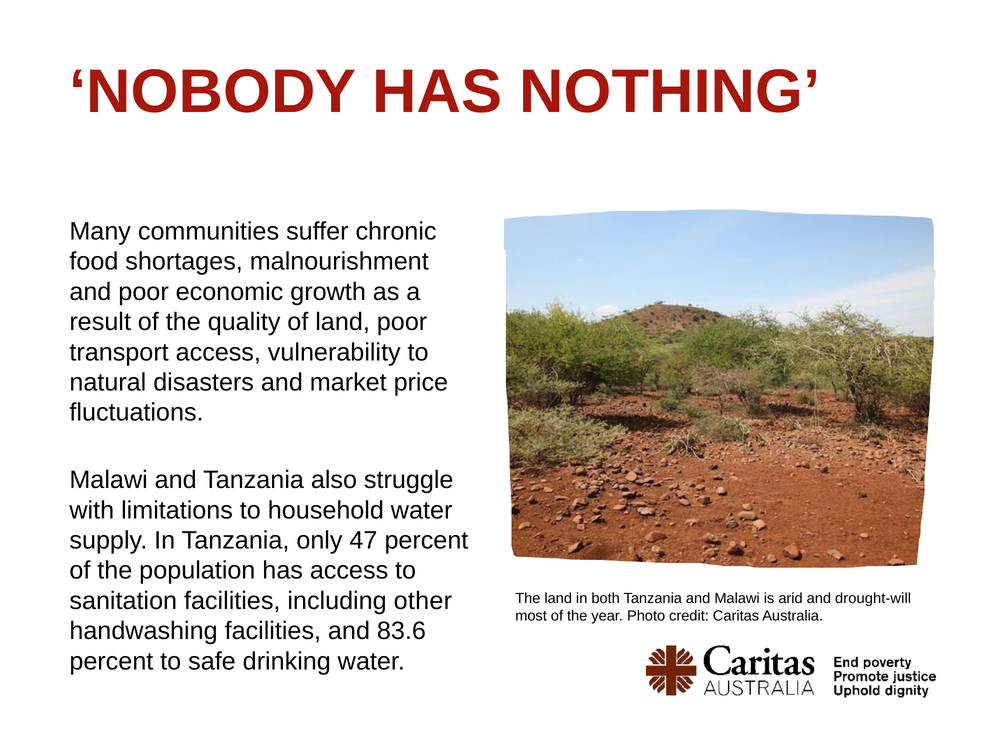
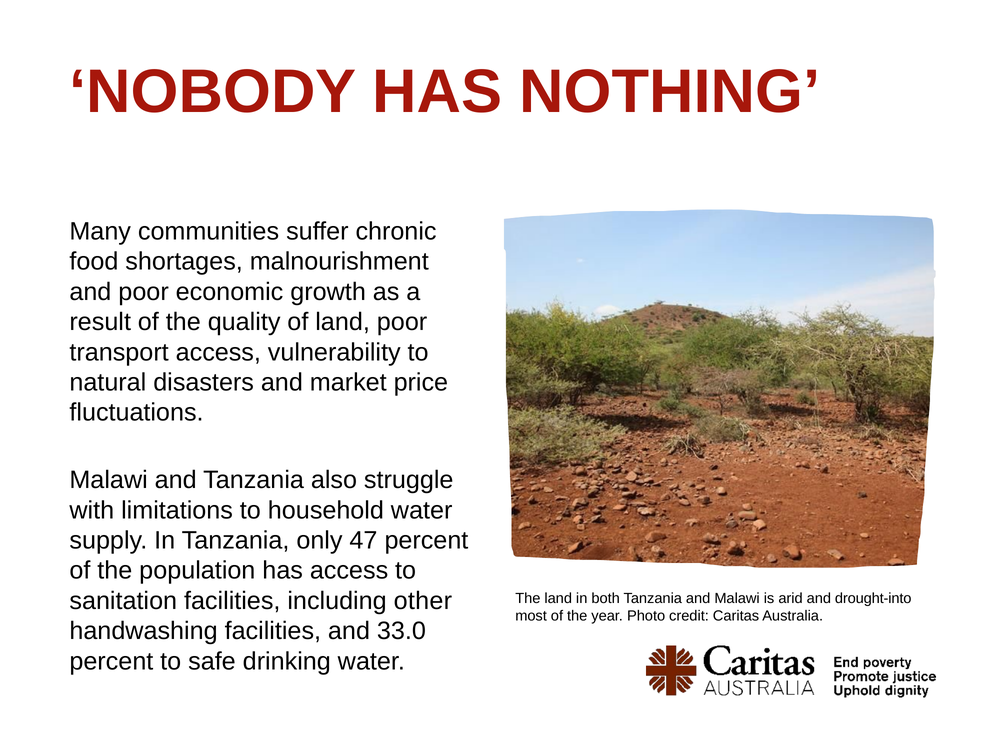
drought-will: drought-will -> drought-into (873, 599)
83.6: 83.6 -> 33.0 (401, 631)
